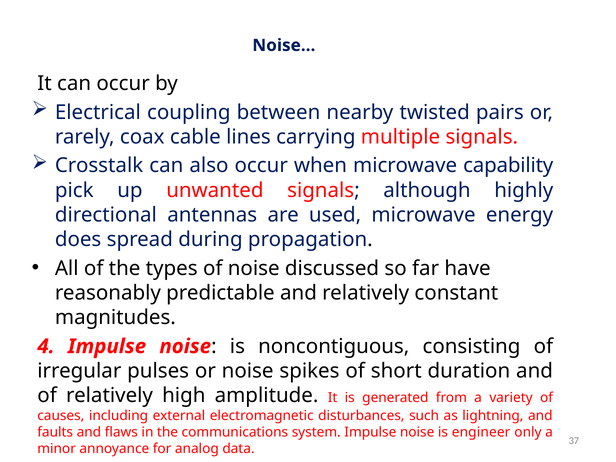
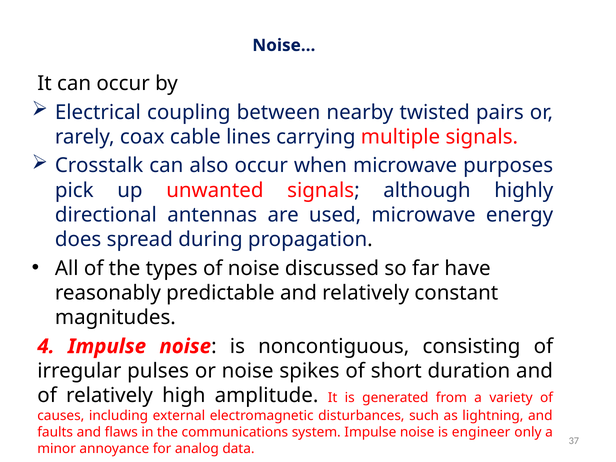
capability: capability -> purposes (508, 166)
